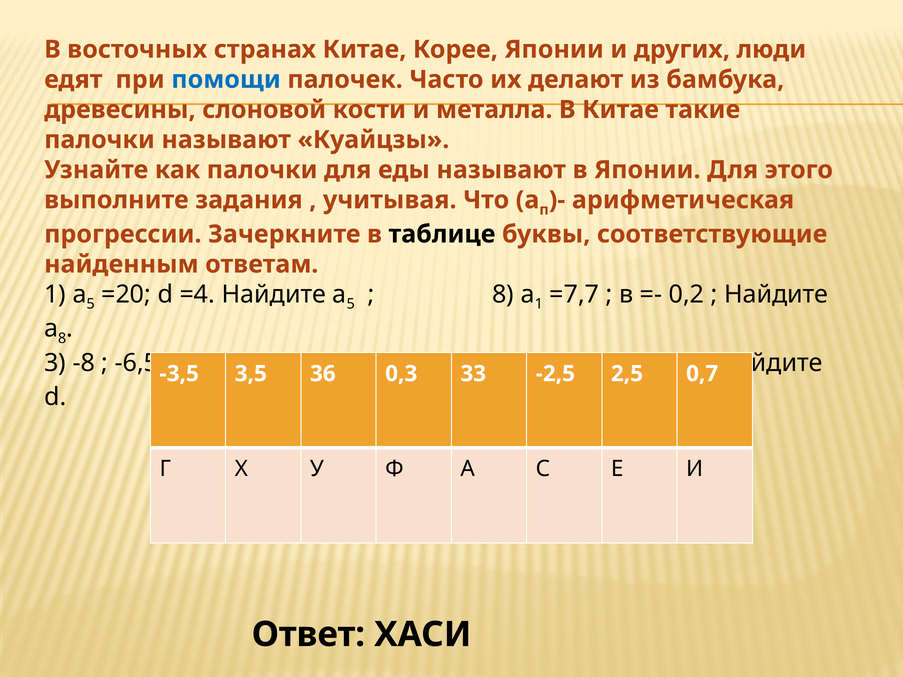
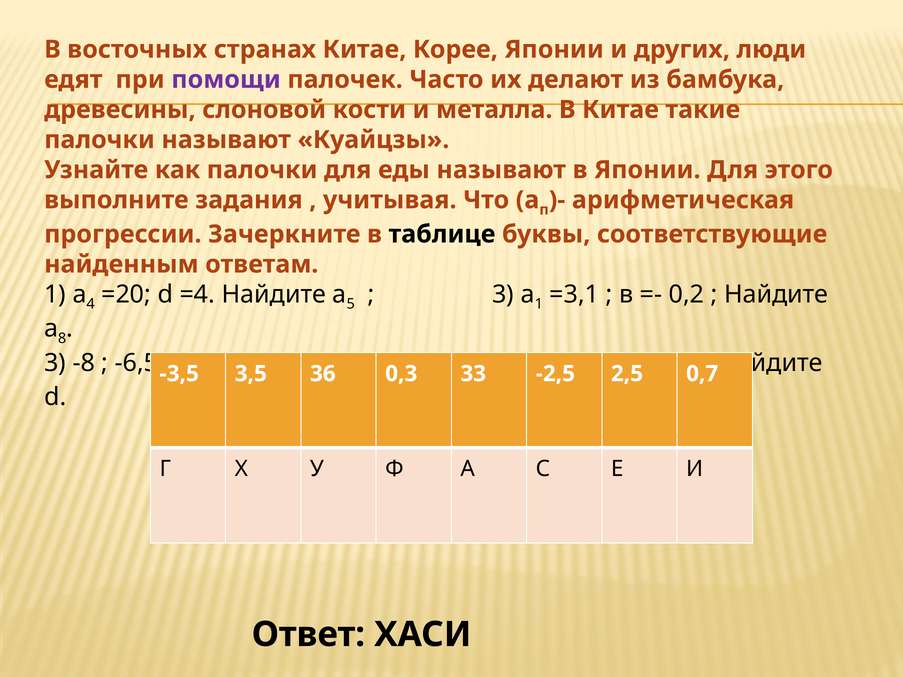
помощи colour: blue -> purple (226, 80)
1 а 5: 5 -> 4 (91, 304)
8: 8 -> 3 (503, 295)
=7,7: =7,7 -> =3,1 (574, 295)
